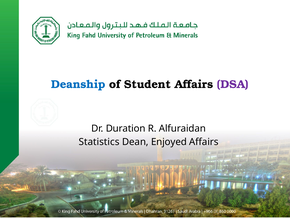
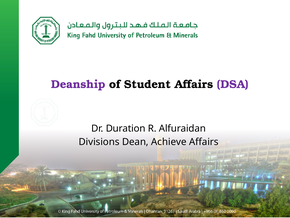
Deanship colour: blue -> purple (78, 84)
Statistics: Statistics -> Divisions (99, 142)
Enjoyed: Enjoyed -> Achieve (169, 142)
